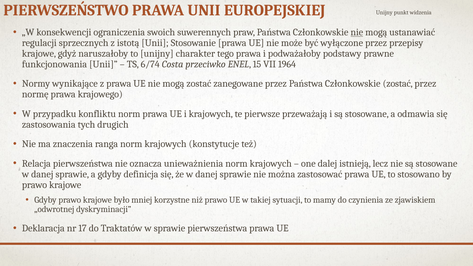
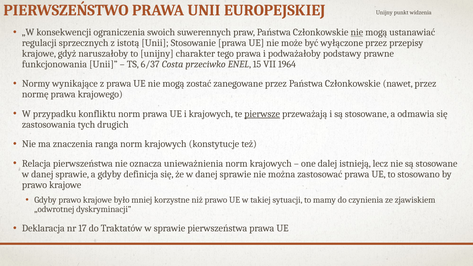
6/74: 6/74 -> 6/37 (150, 64)
Członkowskie zostać: zostać -> nawet (398, 84)
pierwsze underline: none -> present (262, 114)
